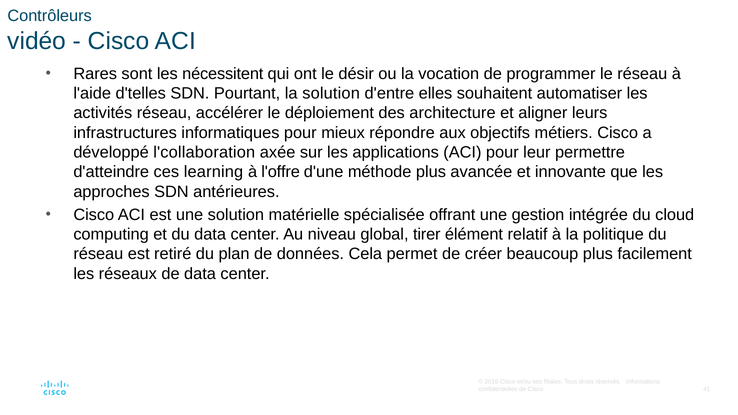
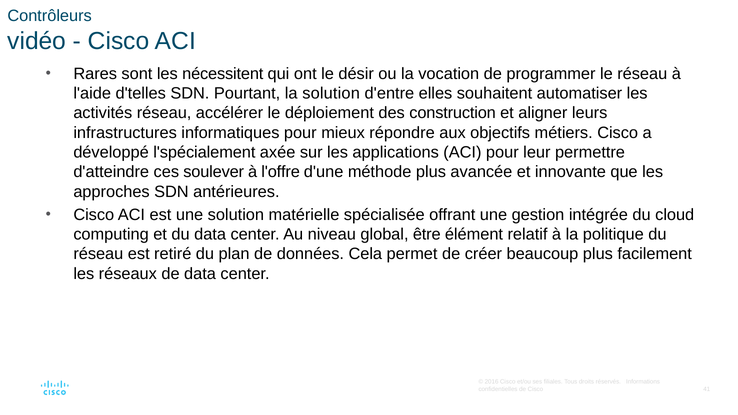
architecture: architecture -> construction (453, 113)
l'collaboration: l'collaboration -> l'spécialement (204, 152)
learning: learning -> soulever (214, 172)
tirer: tirer -> être (427, 234)
